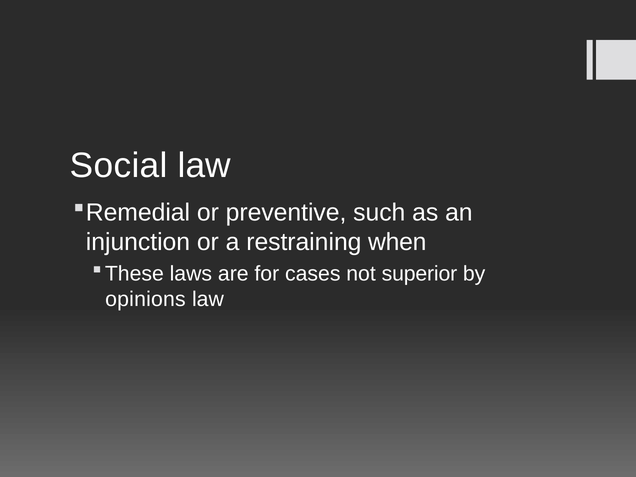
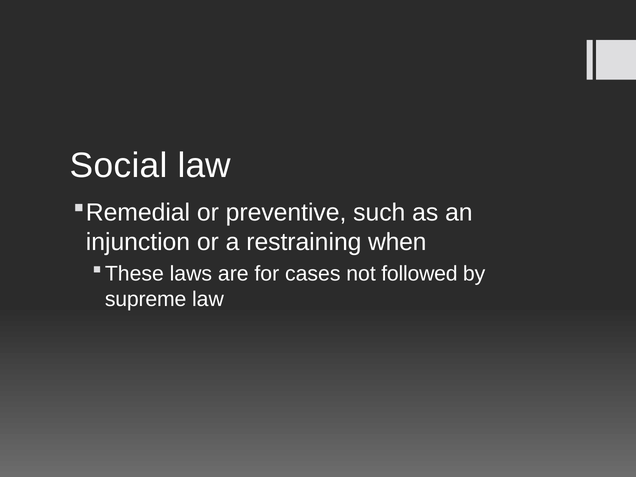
superior: superior -> followed (419, 274)
opinions: opinions -> supreme (146, 299)
